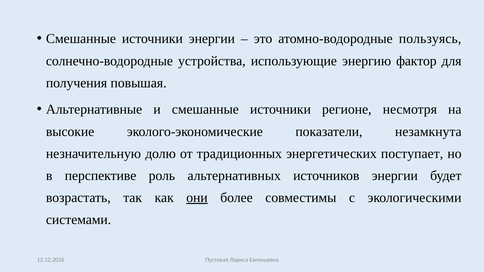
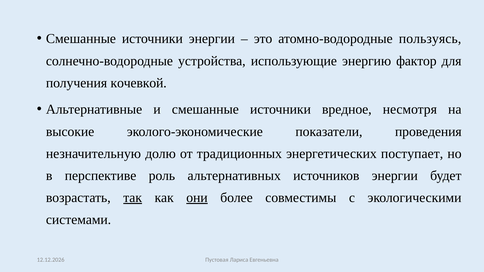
повышая: повышая -> кочевкой (139, 83)
регионе: регионе -> вредное (347, 110)
незамкнута: незамкнута -> проведения (428, 132)
так underline: none -> present (133, 198)
